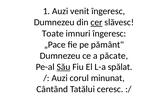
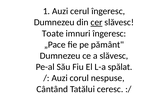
venit: venit -> cerul (80, 11)
a păcate: păcate -> slăvesc (114, 56)
Său underline: present -> none (63, 67)
minunat: minunat -> nespuse (108, 78)
